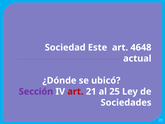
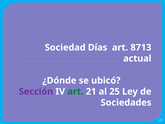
Este: Este -> Días (98, 47)
4648: 4648 -> 8713 (141, 47)
art colour: red -> green (75, 91)
